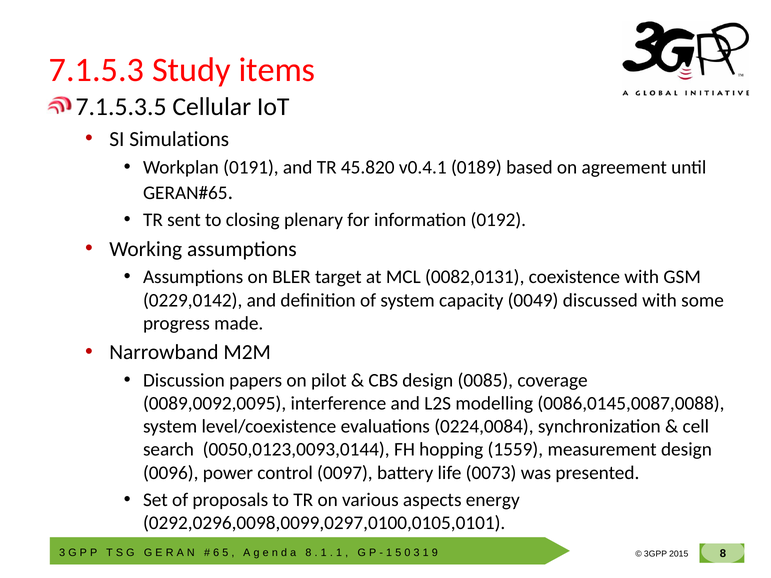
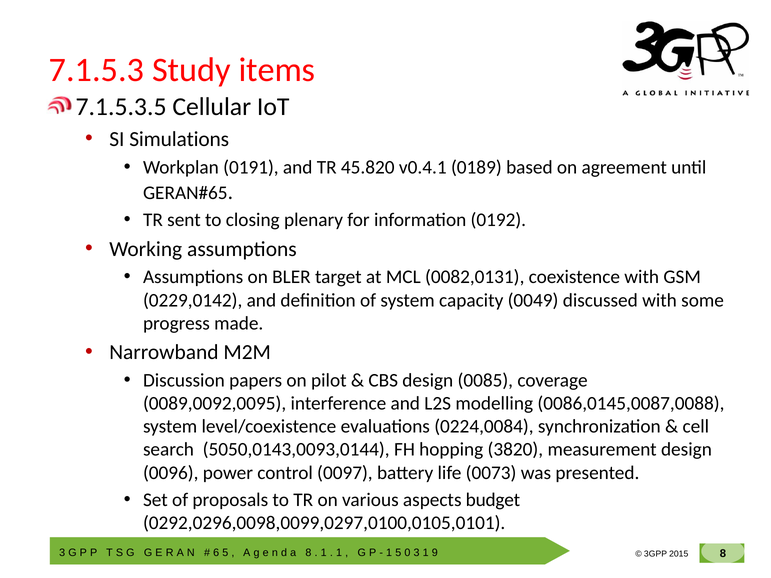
0050,0123,0093,0144: 0050,0123,0093,0144 -> 5050,0143,0093,0144 (296, 450)
1559: 1559 -> 3820 (515, 450)
energy: energy -> budget (493, 500)
